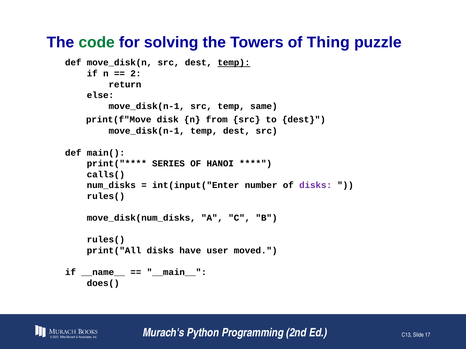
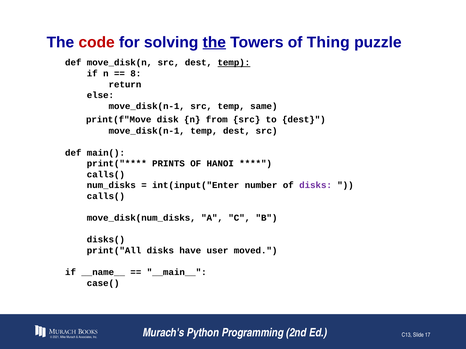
code colour: green -> red (97, 42)
the underline: none -> present (214, 42)
2: 2 -> 8 (136, 74)
SERIES: SERIES -> PRINTS (168, 164)
rules(: rules( -> calls( (106, 196)
rules(: rules( -> disks( (106, 240)
does(: does( -> case( (103, 283)
